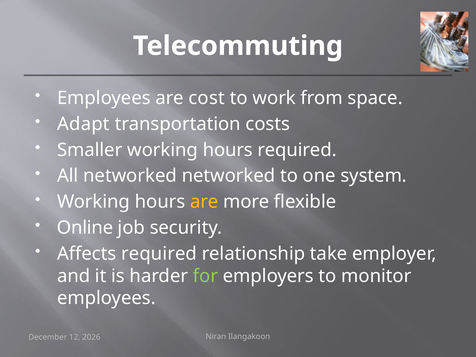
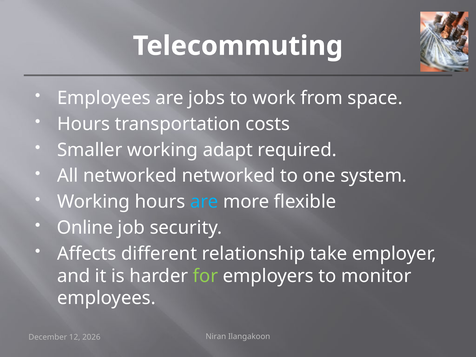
cost: cost -> jobs (207, 98)
Adapt: Adapt -> Hours (84, 124)
Smaller working hours: hours -> adapt (228, 150)
are colour: yellow -> light blue (204, 202)
Affects required: required -> different (159, 254)
